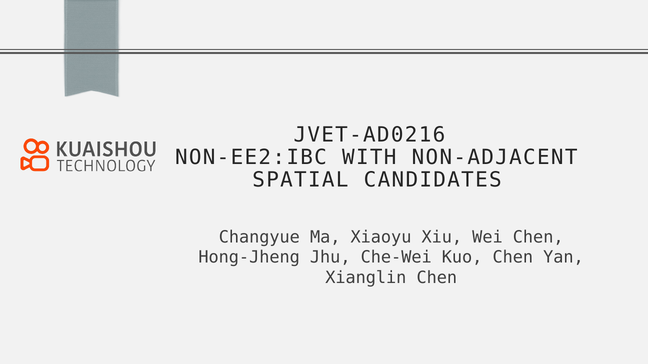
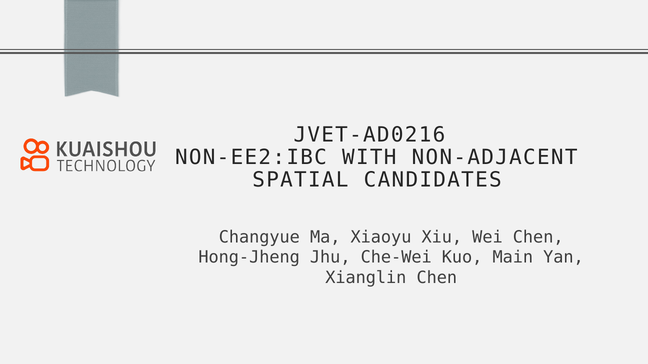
Kuo Chen: Chen -> Main (513, 258)
